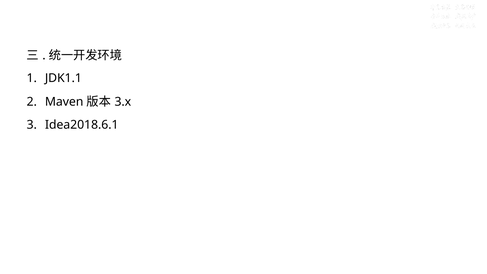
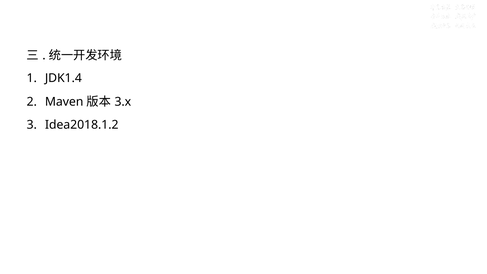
JDK1.1: JDK1.1 -> JDK1.4 (63, 78)
Idea2018.6.1: Idea2018.6.1 -> Idea2018.1.2 (82, 125)
